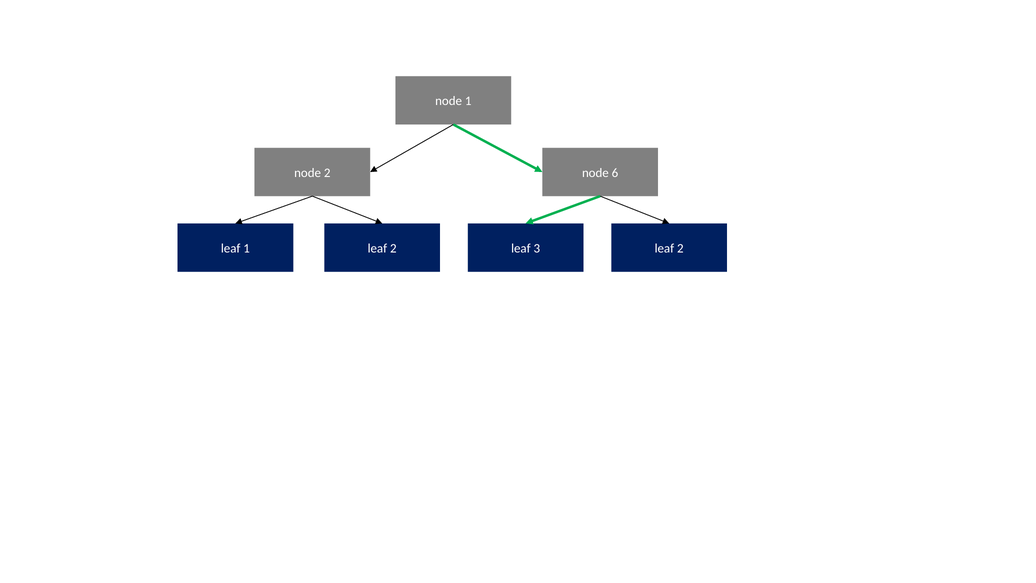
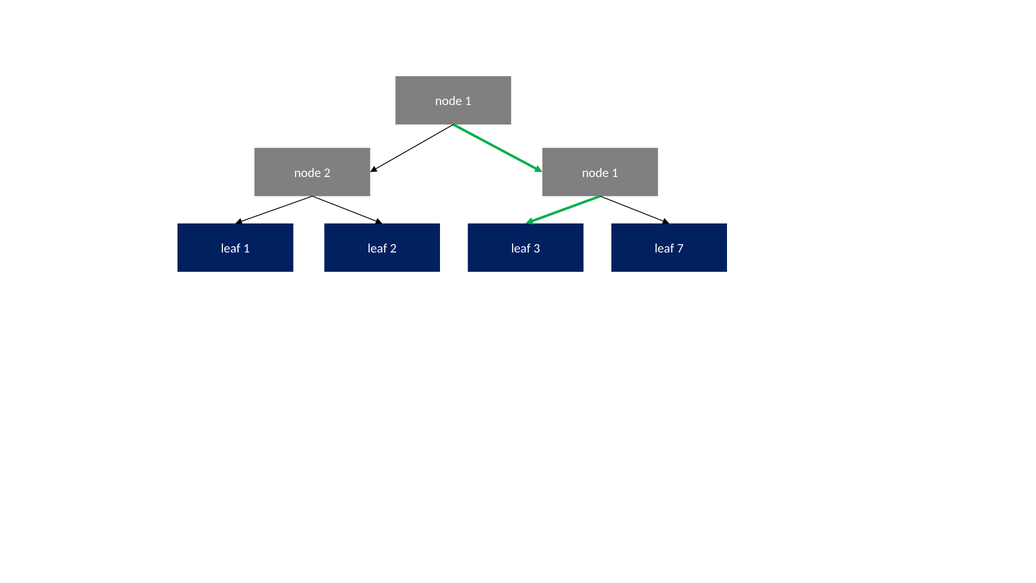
2 node 6: 6 -> 1 (615, 173)
1 leaf 2: 2 -> 7 (680, 248)
